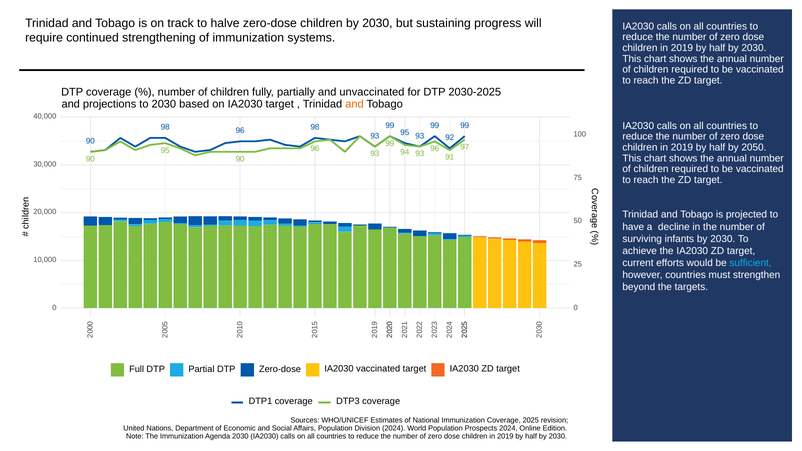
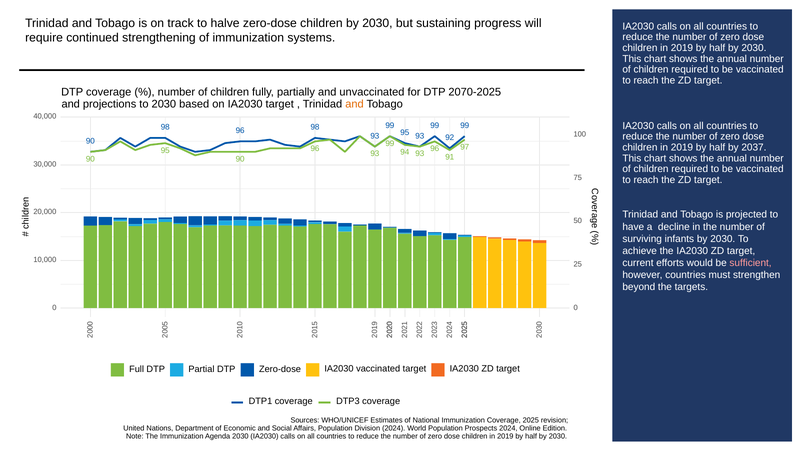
2030-2025: 2030-2025 -> 2070-2025 (475, 92)
2050: 2050 -> 2037 (754, 147)
sufficient colour: light blue -> pink (751, 263)
